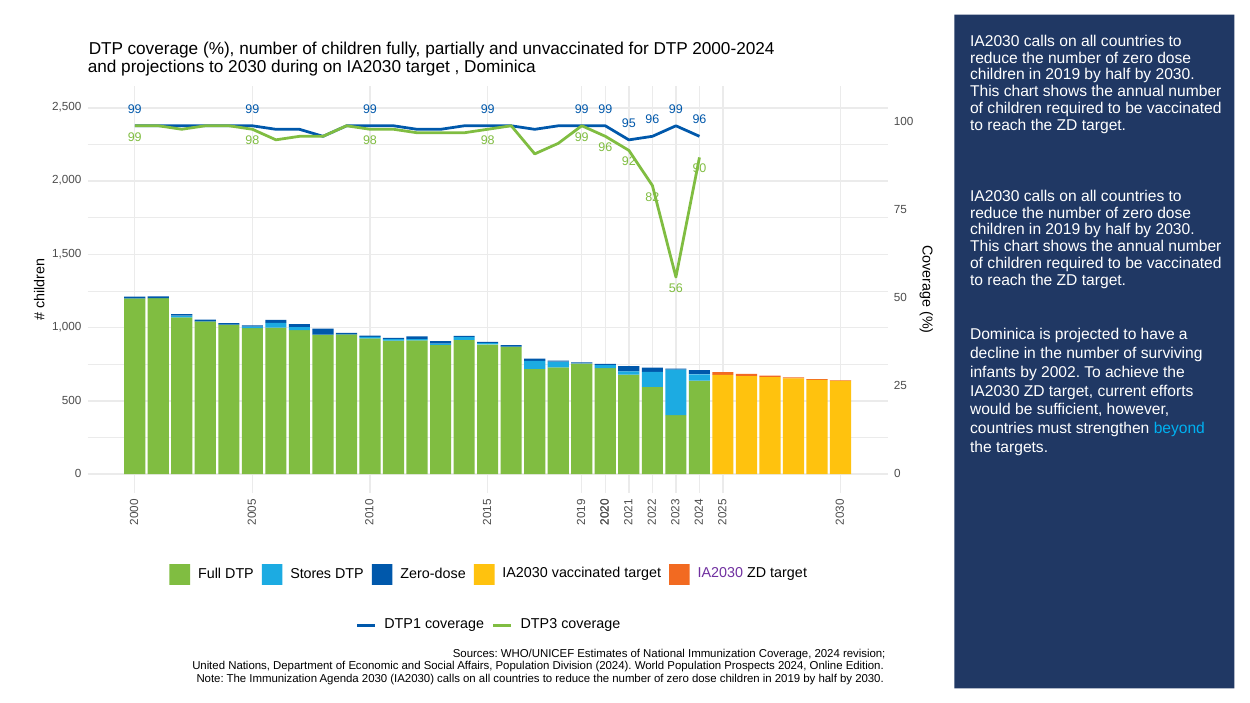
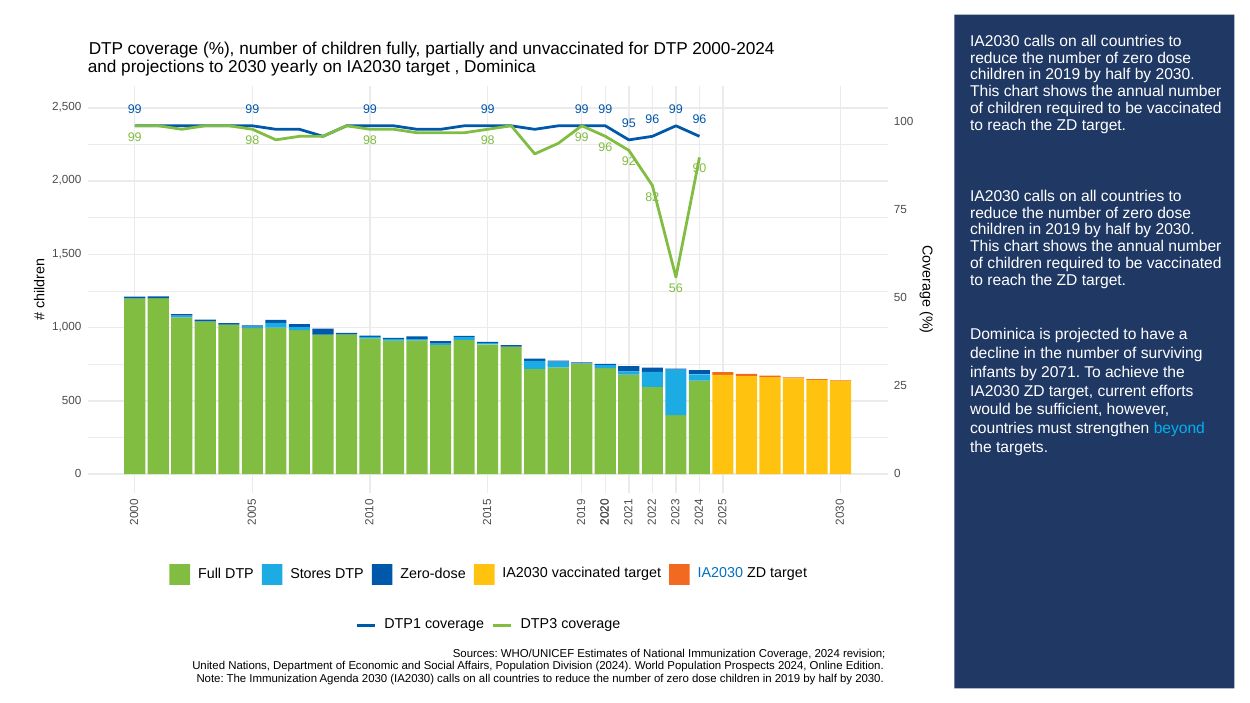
during: during -> yearly (295, 67)
2002: 2002 -> 2071 (1061, 372)
IA2030 colour: purple -> blue (720, 573)
